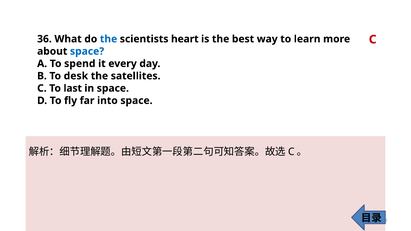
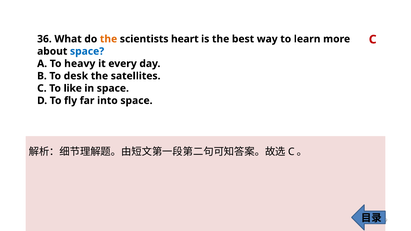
the colour: blue -> orange (109, 39)
spend: spend -> heavy (80, 64)
last: last -> like (73, 88)
